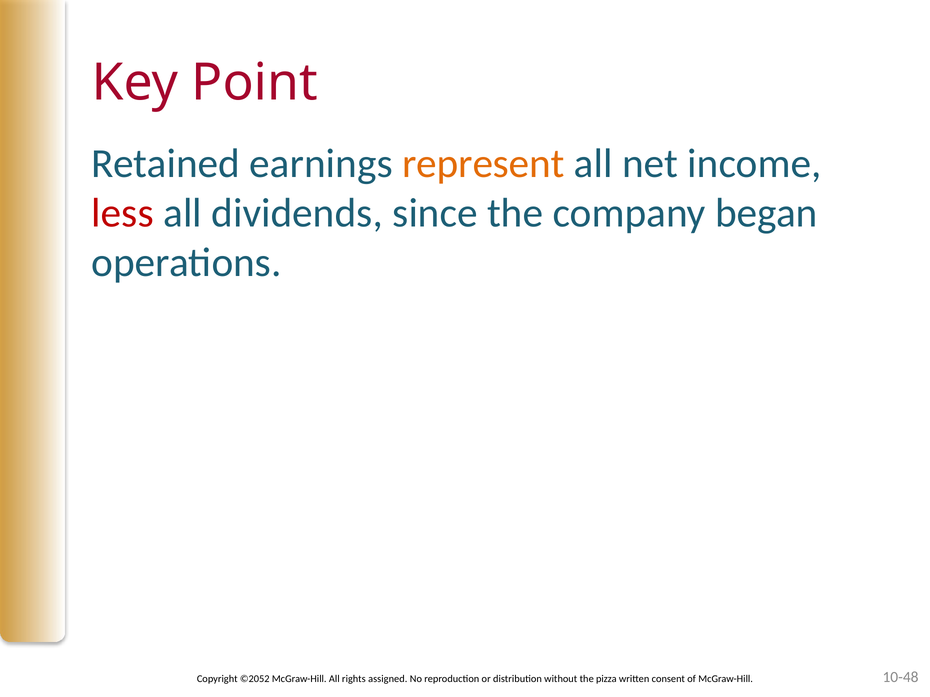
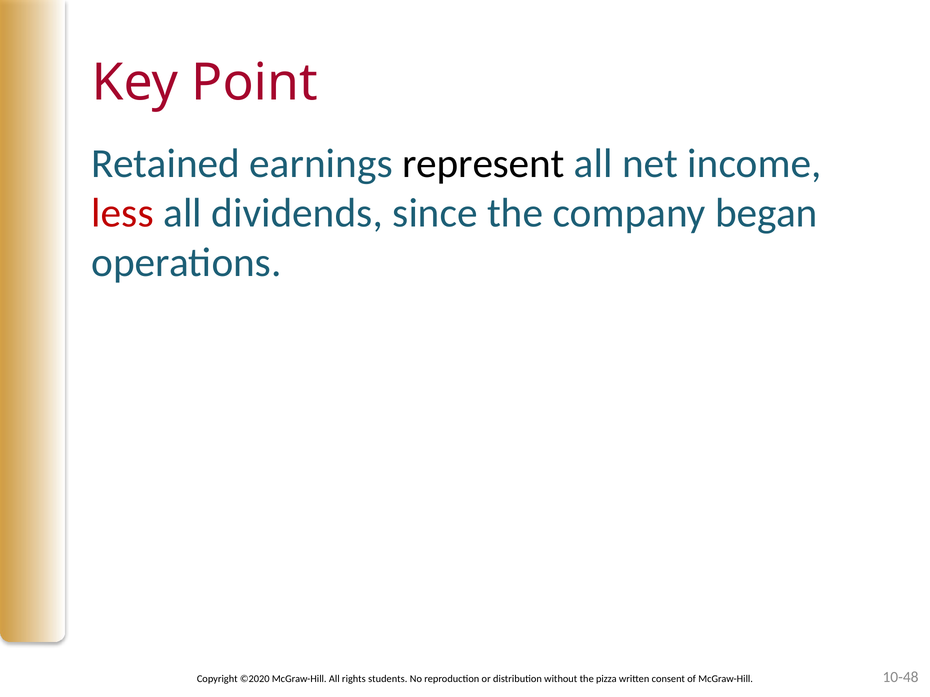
represent colour: orange -> black (483, 164)
©2052: ©2052 -> ©2020 (255, 679)
assigned: assigned -> students (388, 679)
